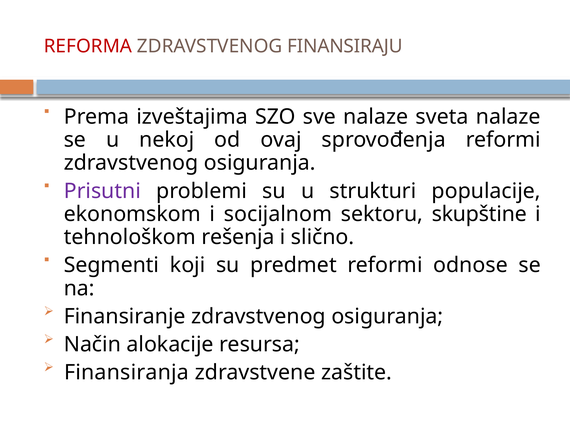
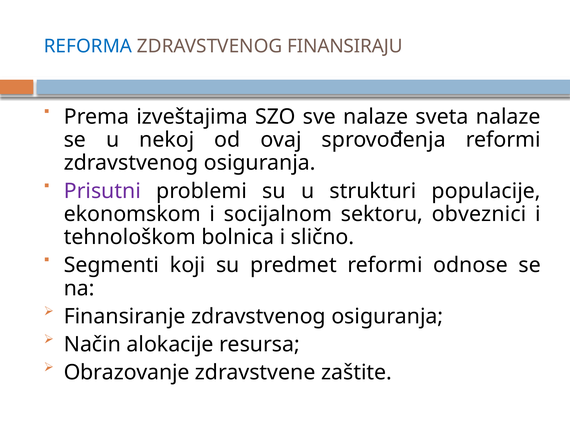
REFORMA colour: red -> blue (88, 46)
skupštine: skupštine -> obveznici (479, 214)
rešenja: rešenja -> bolnica (238, 237)
Finansiranja: Finansiranja -> Obrazovanje (127, 373)
